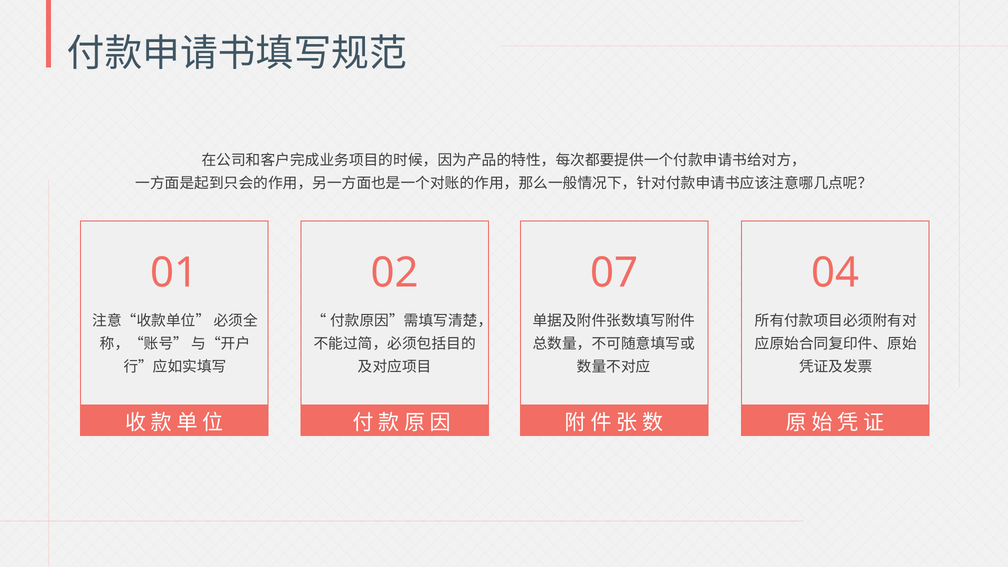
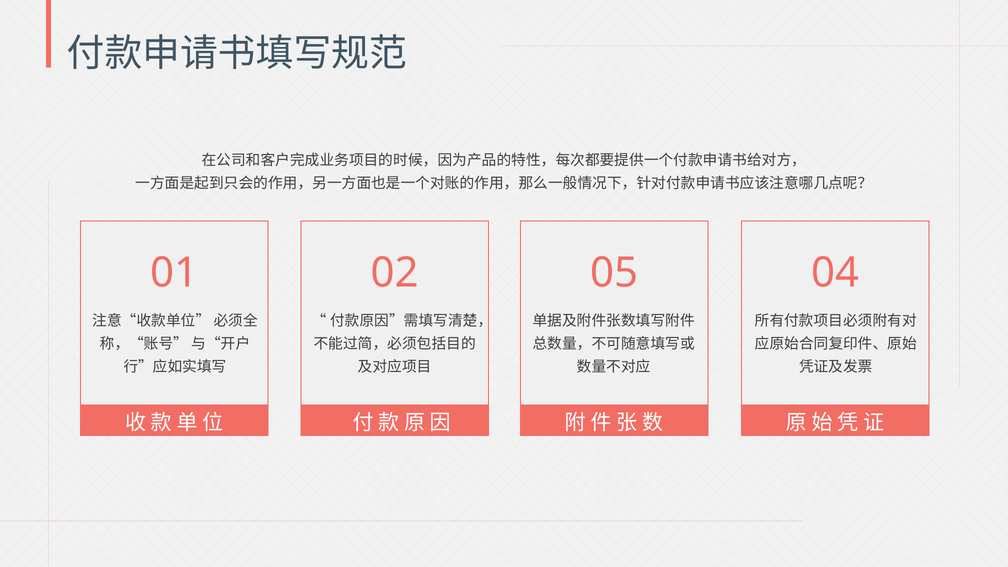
07: 07 -> 05 (614, 273)
